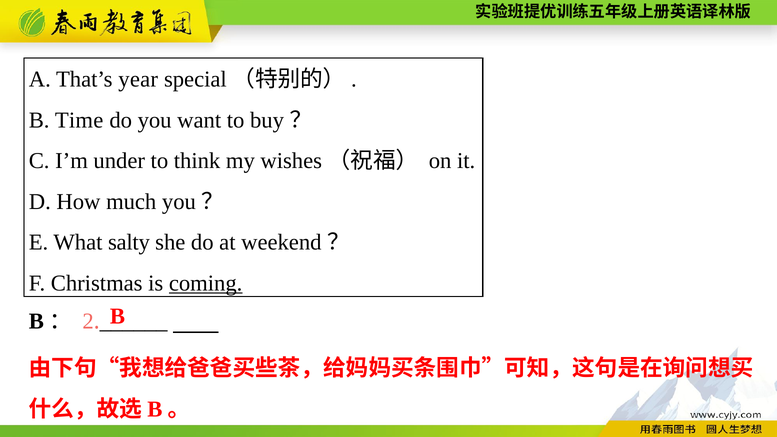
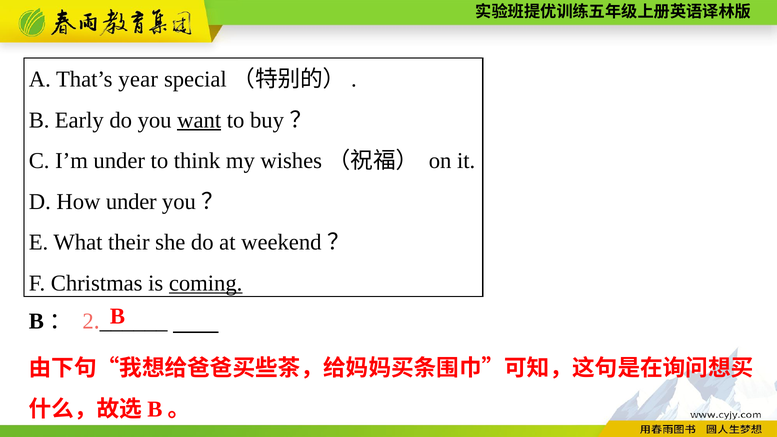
Time: Time -> Early (79, 120)
want underline: none -> present (199, 120)
How much: much -> under (131, 202)
salty: salty -> their (129, 243)
